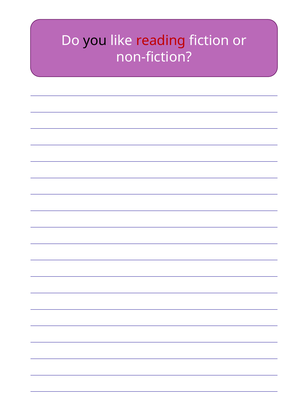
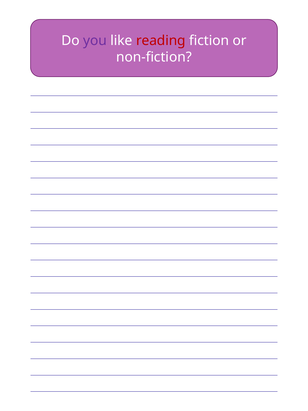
you colour: black -> purple (95, 41)
